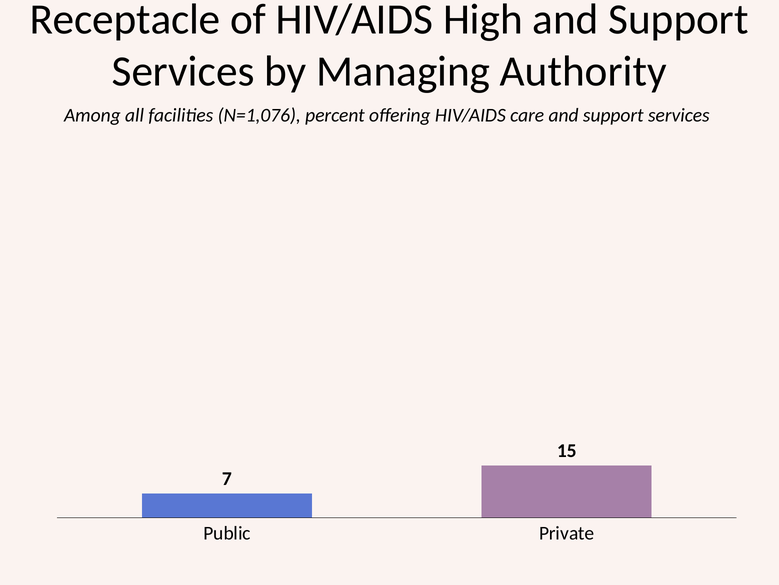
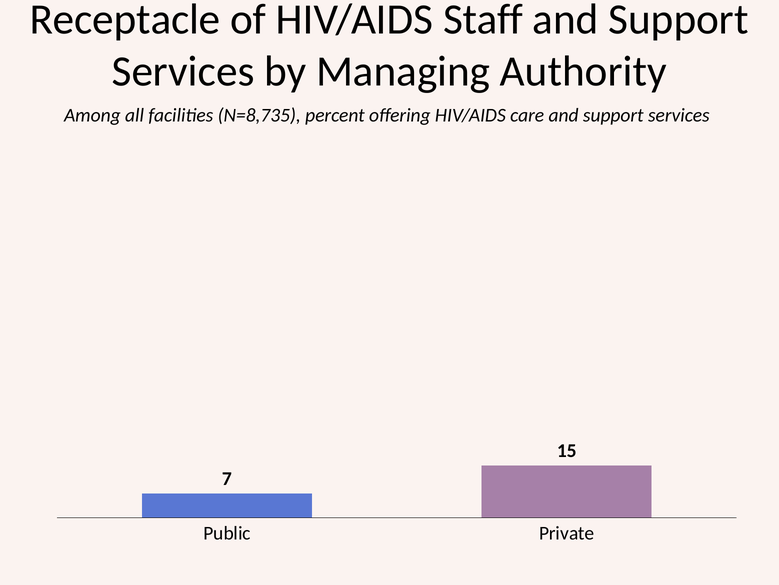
High: High -> Staff (483, 19)
N=1,076: N=1,076 -> N=8,735 (259, 115)
